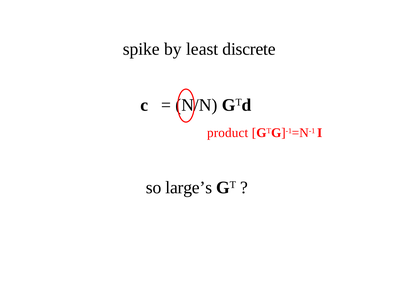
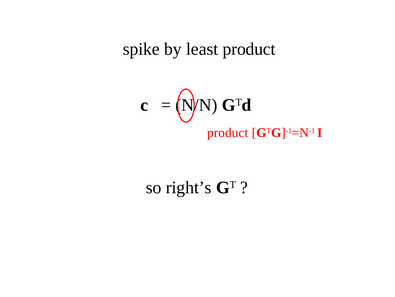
least discrete: discrete -> product (249, 49)
large’s: large’s -> right’s (189, 187)
